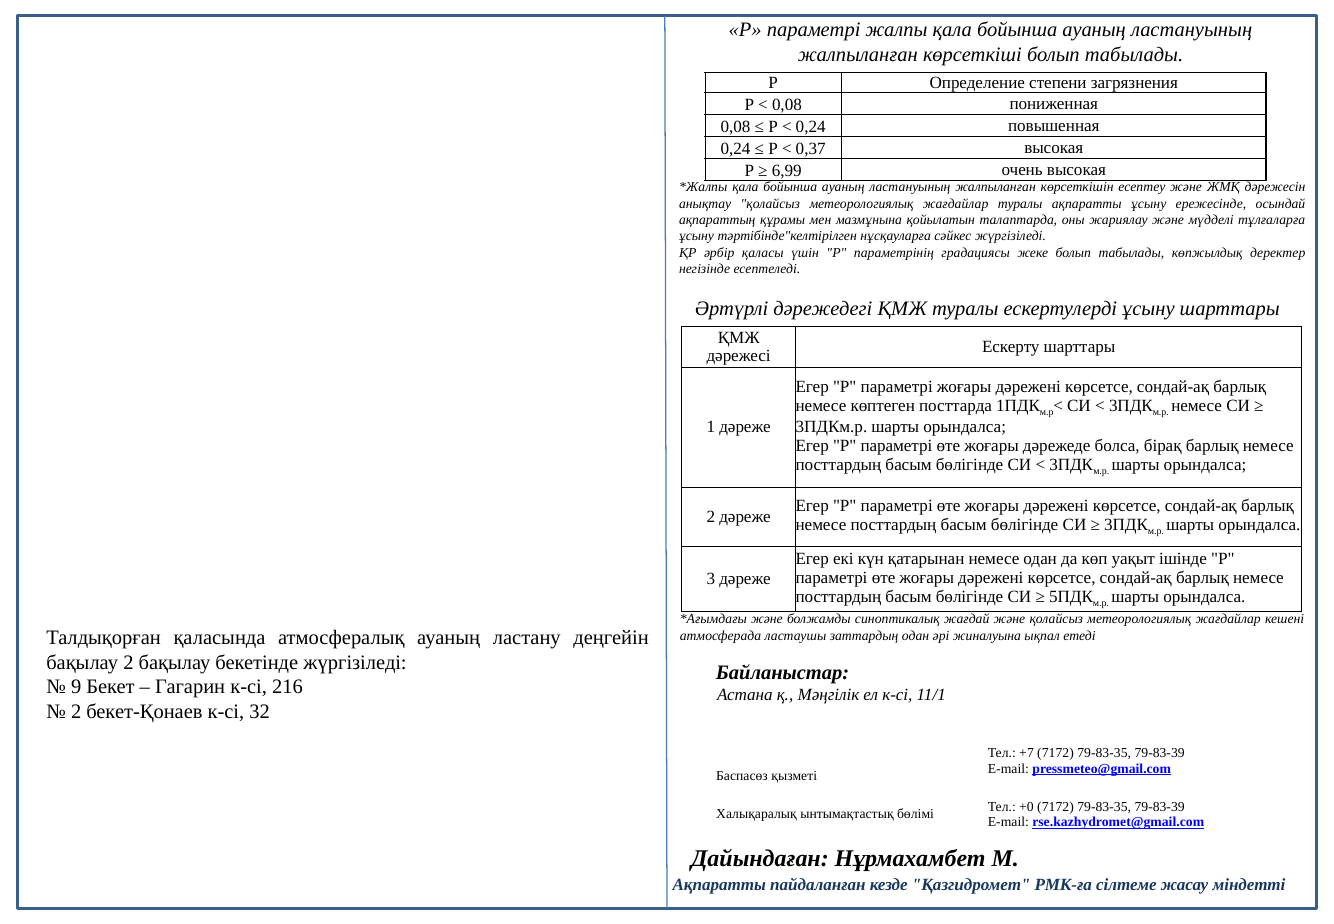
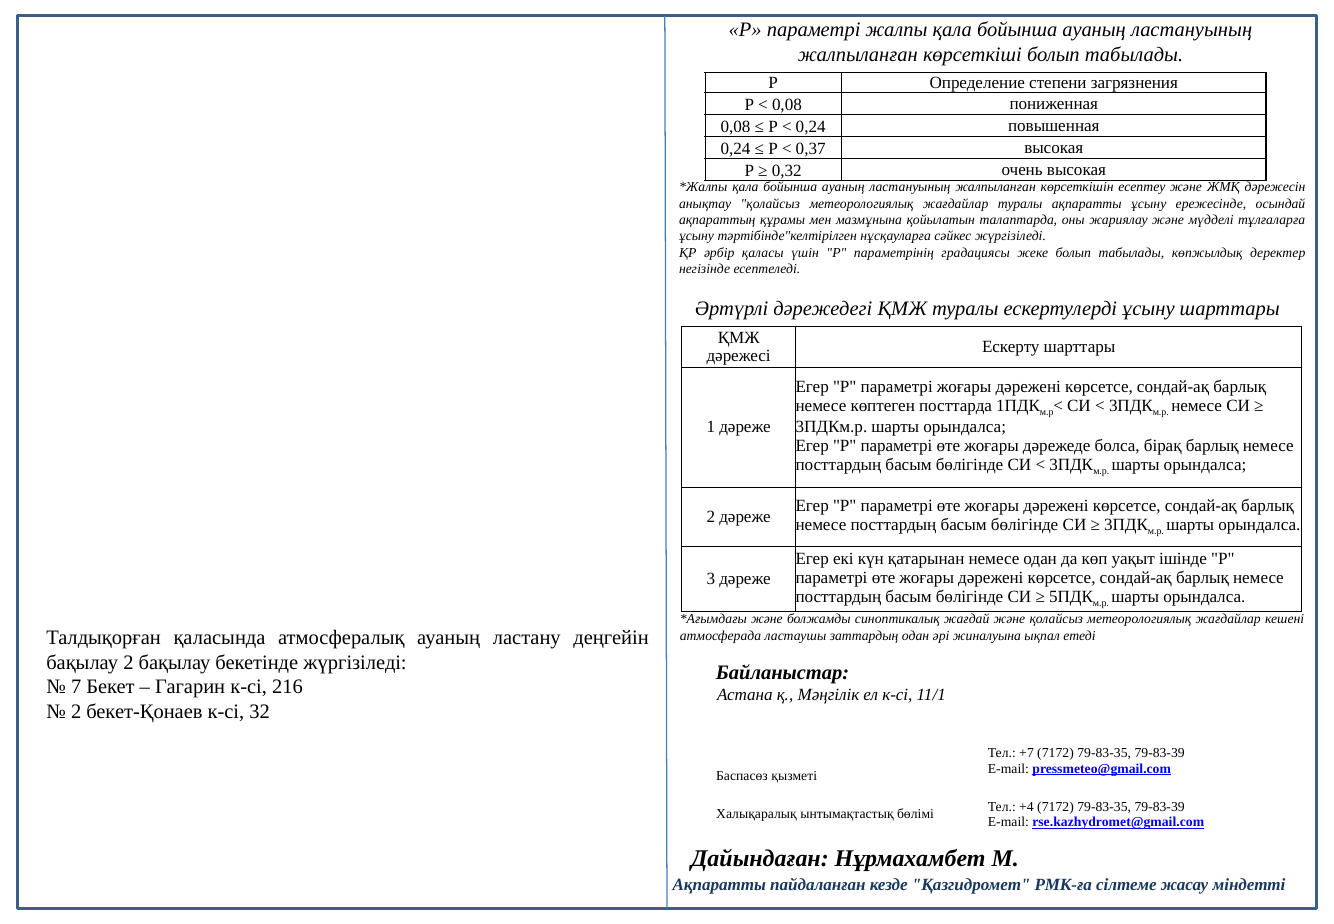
6,99: 6,99 -> 0,32 (787, 170)
9: 9 -> 7 (76, 687)
+0: +0 -> +4 (1027, 806)
